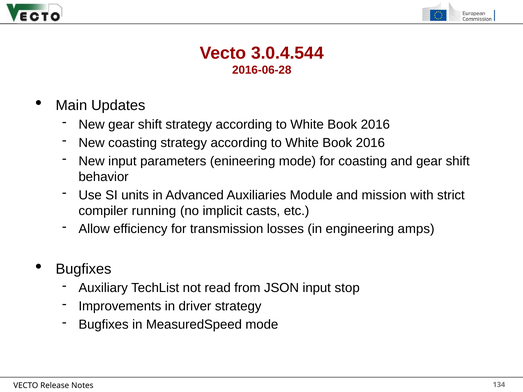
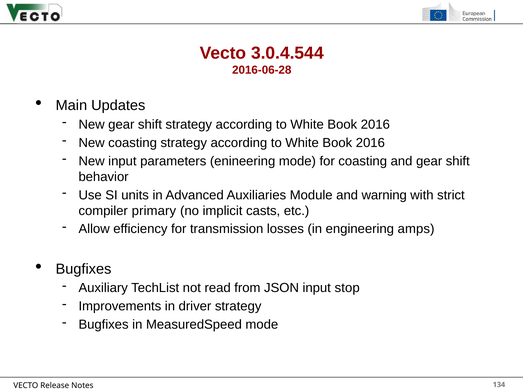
mission: mission -> warning (384, 195)
running: running -> primary (154, 211)
